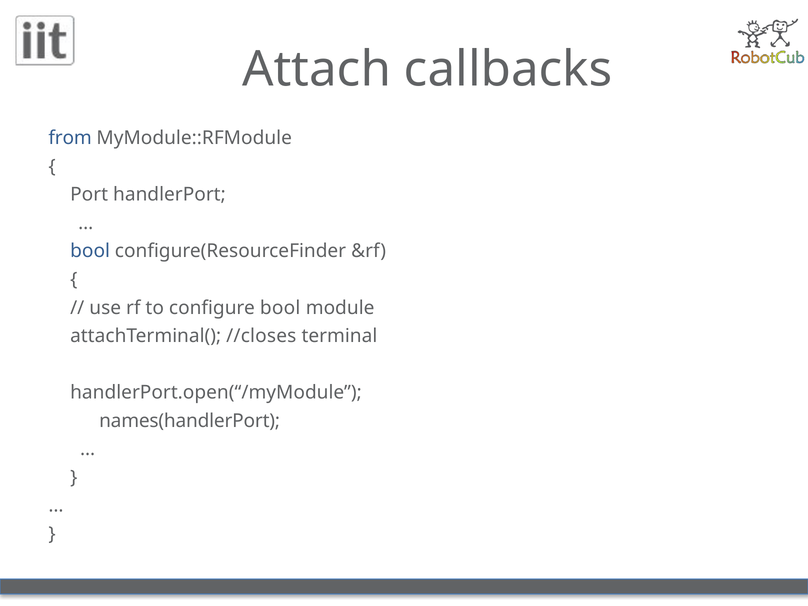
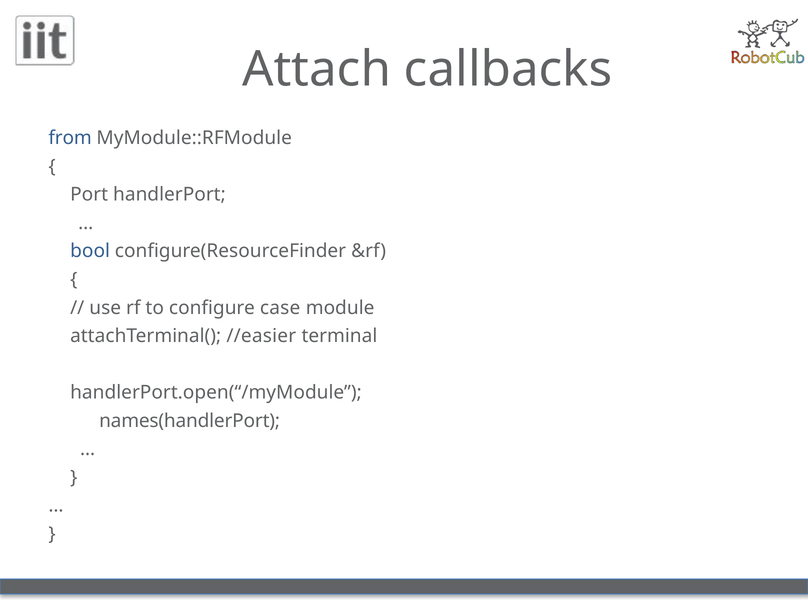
configure bool: bool -> case (280, 308)
//closes: //closes -> //easier (261, 336)
